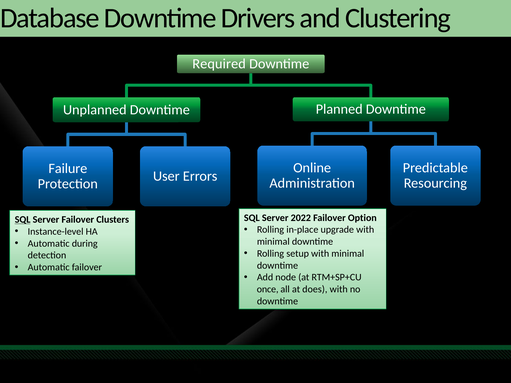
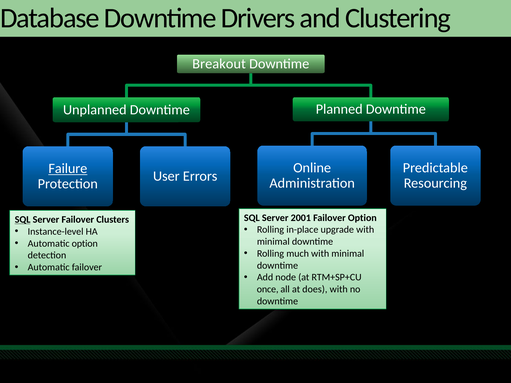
Required: Required -> Breakout (219, 64)
Failure underline: none -> present (68, 169)
2022: 2022 -> 2001 (301, 218)
Automatic during: during -> option (85, 244)
setup: setup -> much (298, 254)
